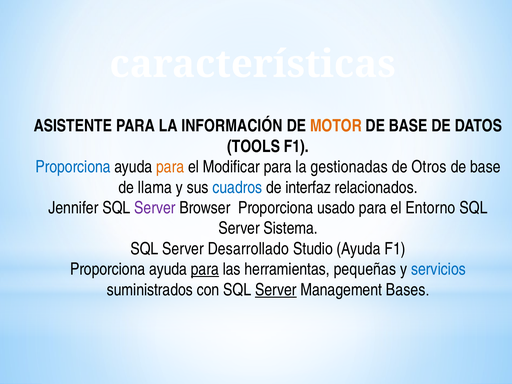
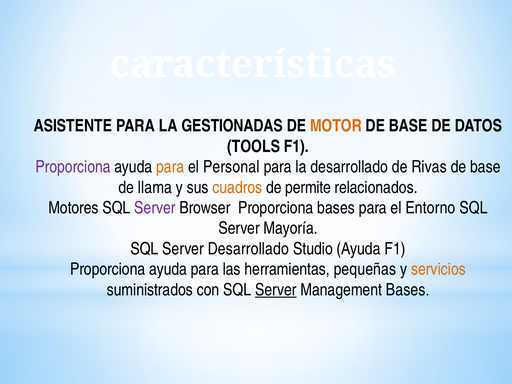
INFORMACIÓN: INFORMACIÓN -> GESTIONADAS (232, 126)
Proporciona colour: blue -> purple (73, 167)
Modificar: Modificar -> Personal (231, 167)
la gestionadas: gestionadas -> desarrollado (349, 167)
Otros: Otros -> Rivas (429, 167)
cuadros colour: blue -> orange (237, 187)
interfaz: interfaz -> permite (308, 187)
Jennifer: Jennifer -> Motores (73, 208)
Proporciona usado: usado -> bases (336, 208)
Sistema: Sistema -> Mayoría (291, 228)
para underline: present -> none (205, 269)
servicios colour: blue -> orange (438, 269)
